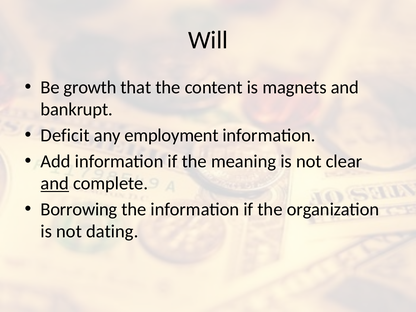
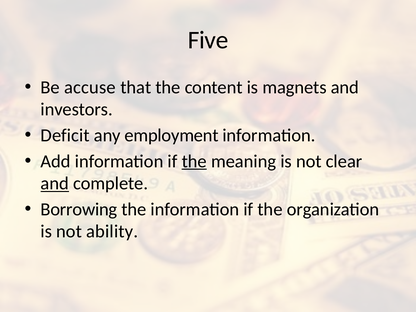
Will: Will -> Five (208, 40)
growth: growth -> accuse (90, 87)
bankrupt: bankrupt -> investors (77, 109)
the underline: none -> present (194, 161)
dating: dating -> ability (112, 232)
